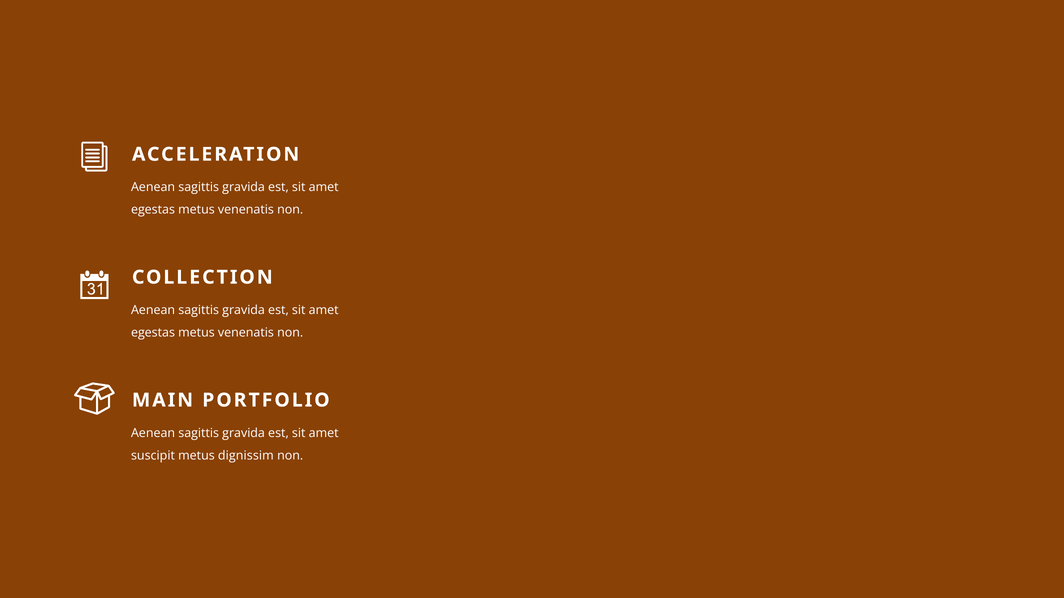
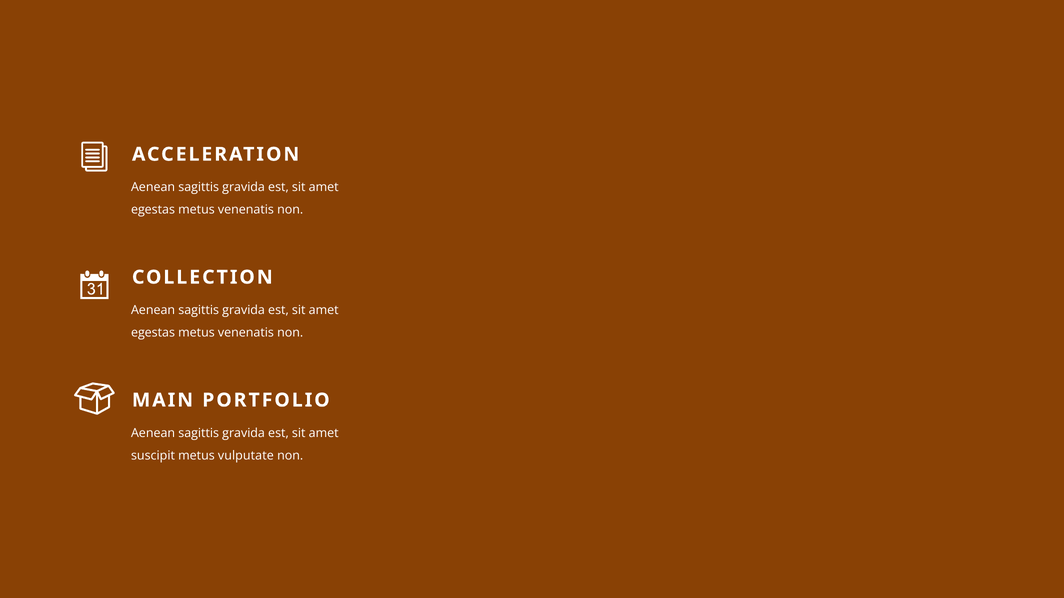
dignissim: dignissim -> vulputate (246, 456)
